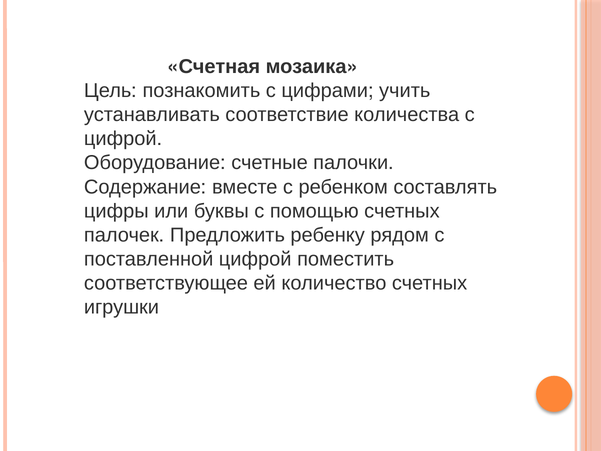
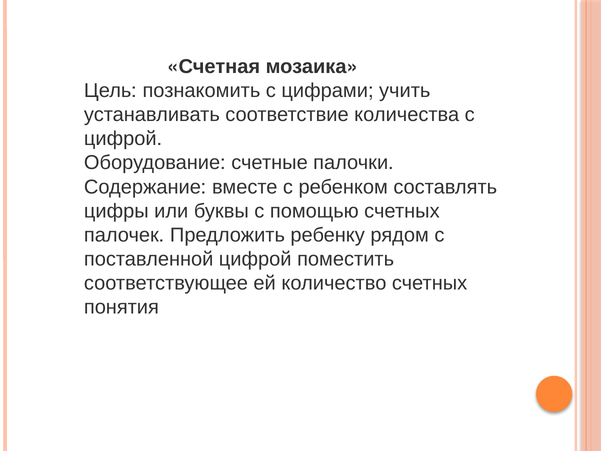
игрушки: игрушки -> понятия (121, 307)
